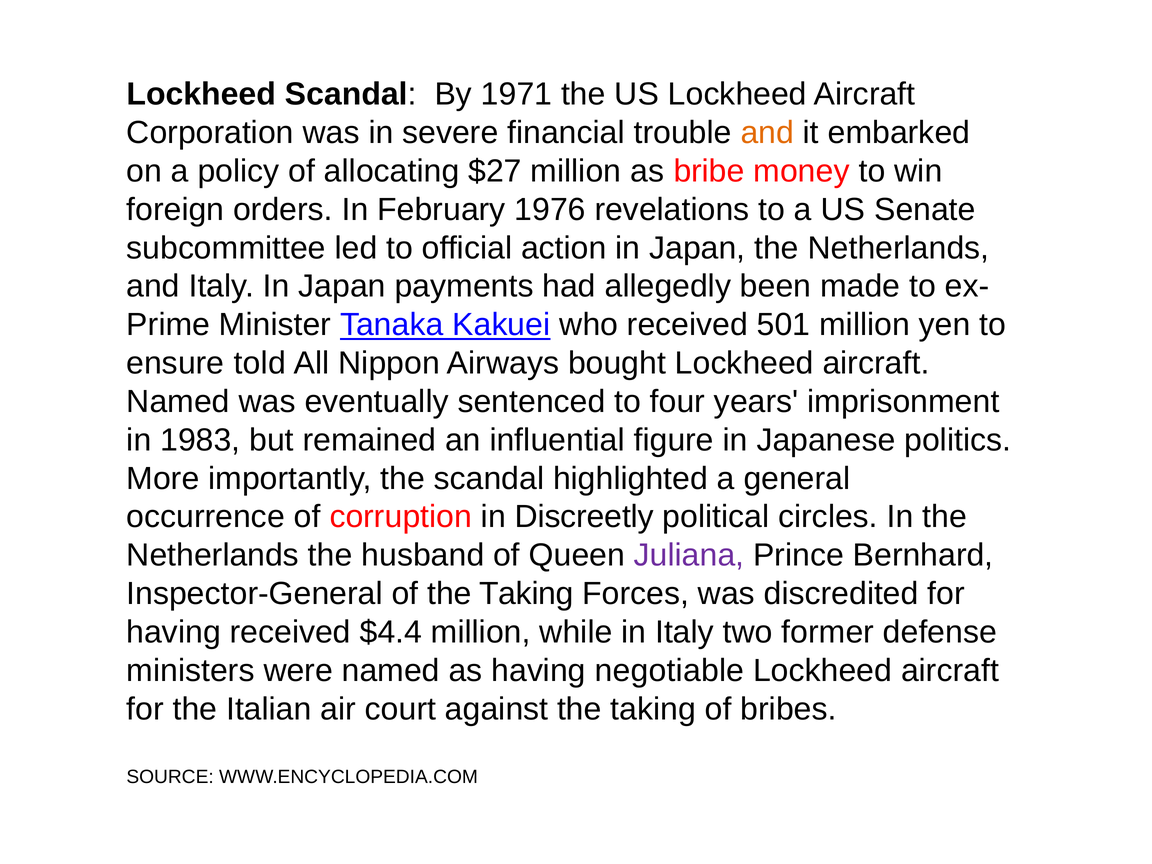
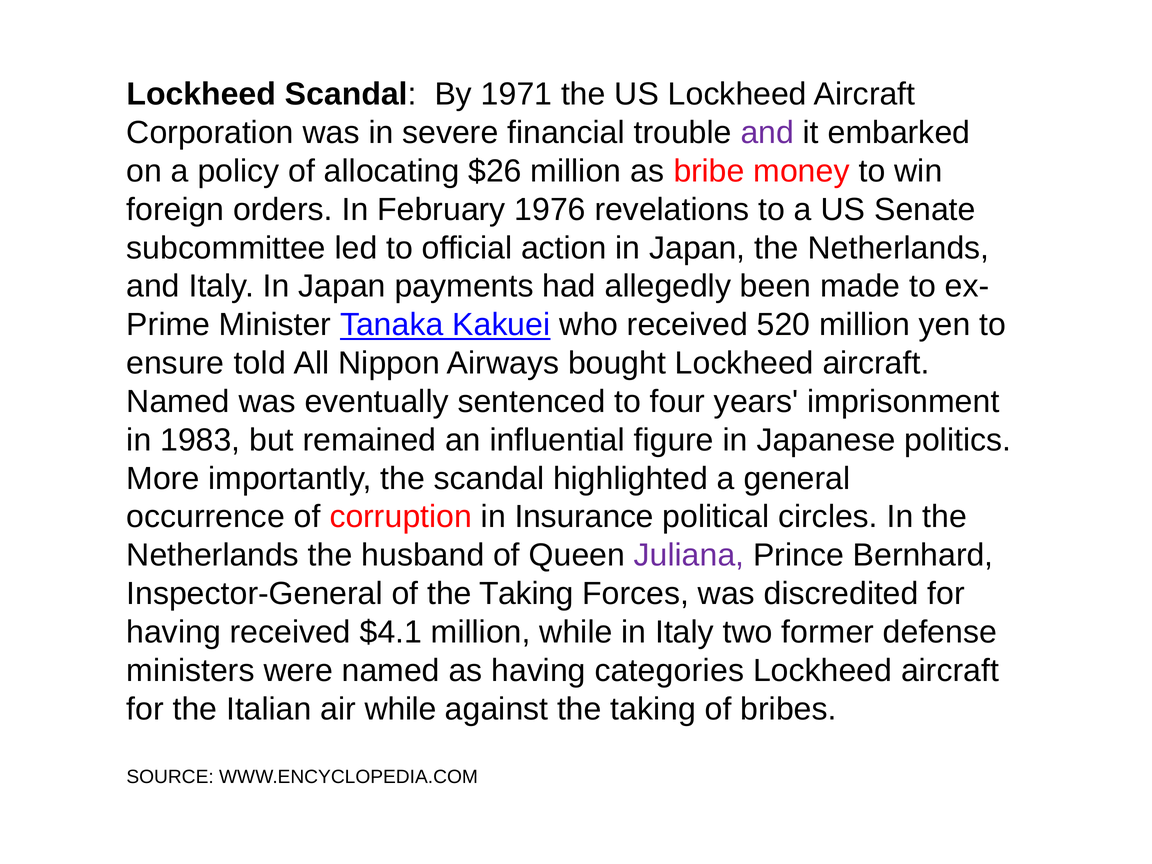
and colour: orange -> purple (767, 133)
$27: $27 -> $26 (495, 171)
501: 501 -> 520 (784, 325)
Discreetly: Discreetly -> Insurance (584, 517)
$4.4: $4.4 -> $4.1 (391, 632)
negotiable: negotiable -> categories (669, 671)
air court: court -> while (401, 709)
